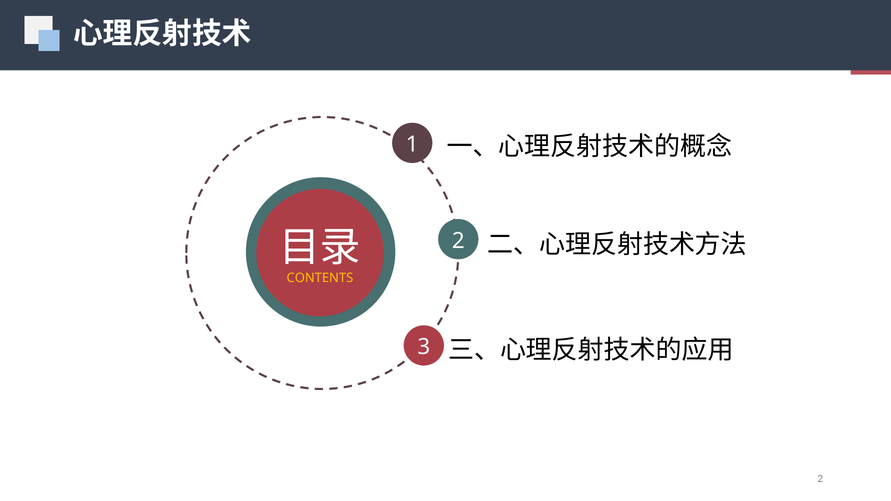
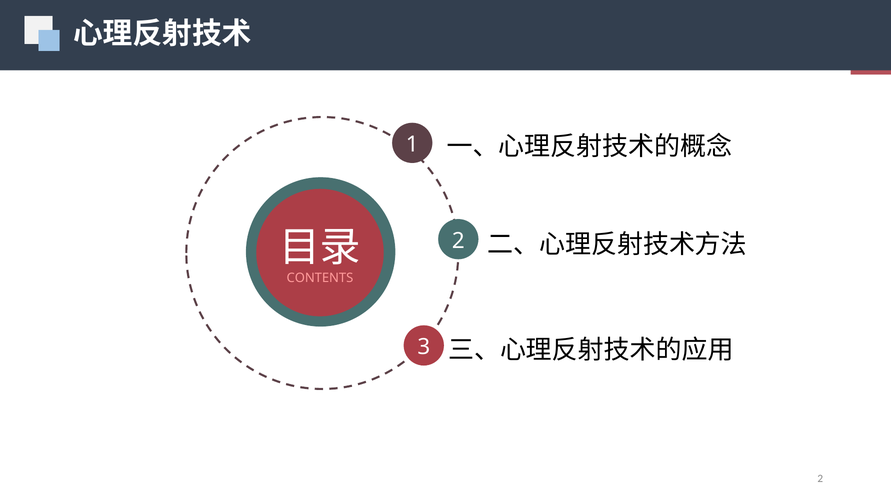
CONTENTS colour: yellow -> pink (320, 278)
